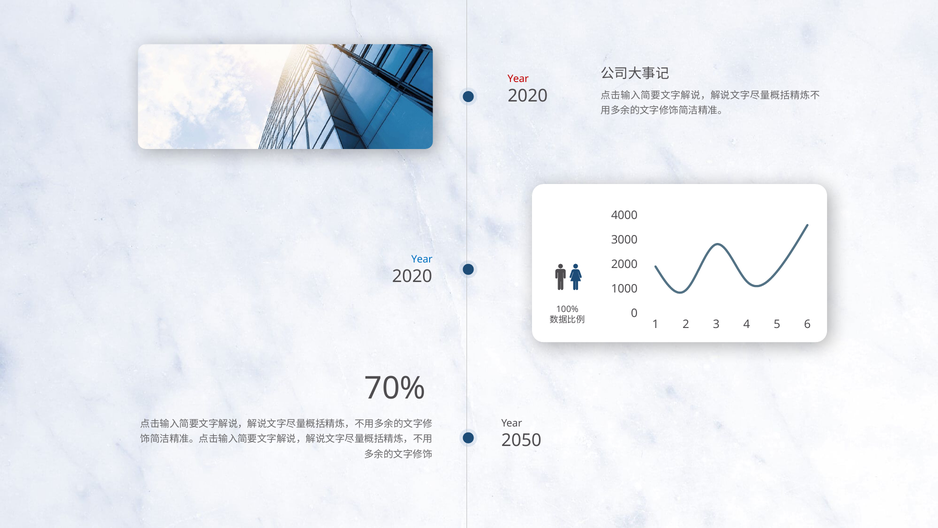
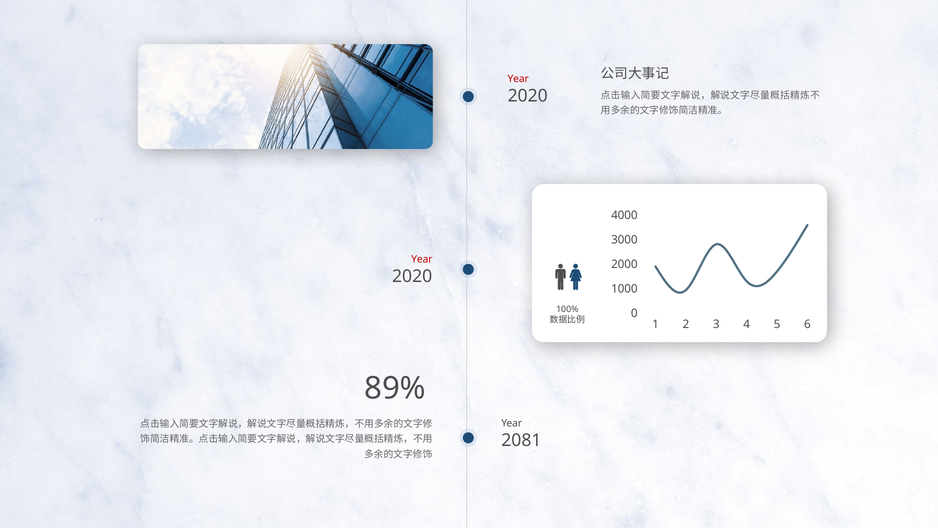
Year colour: blue -> red (422, 259)
70%: 70% -> 89% (395, 388)
2050: 2050 -> 2081 (521, 440)
